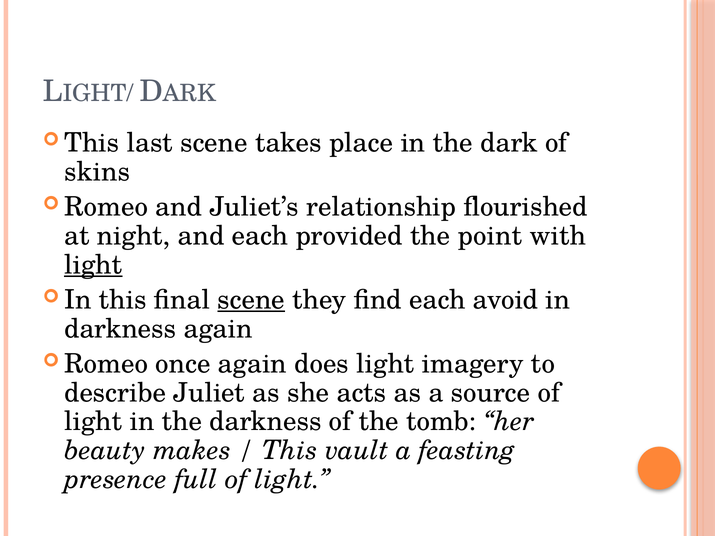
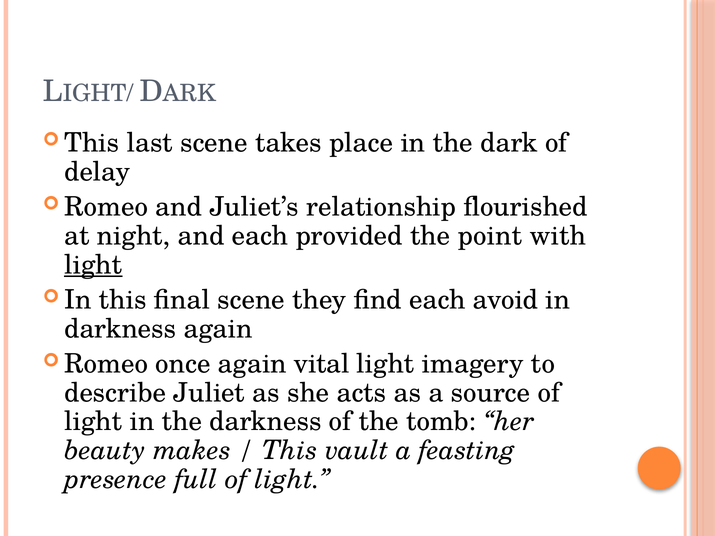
skins: skins -> delay (97, 172)
scene underline: present -> none (251, 300)
does: does -> vital (322, 364)
